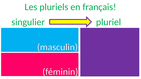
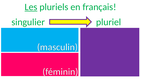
Les underline: none -> present (31, 7)
